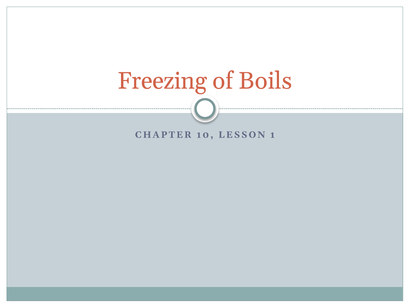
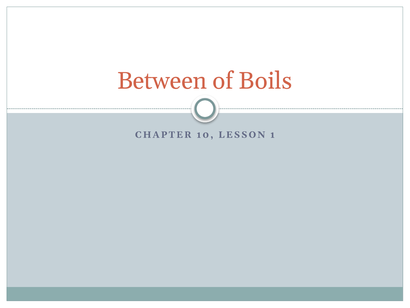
Freezing: Freezing -> Between (162, 81)
